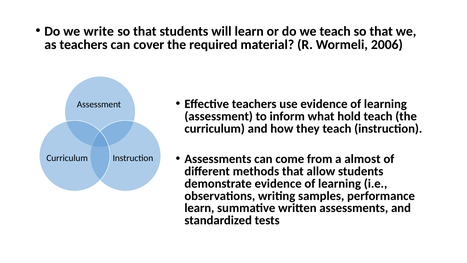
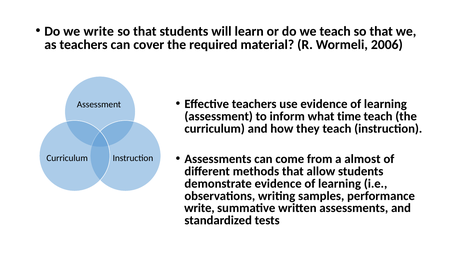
hold: hold -> time (349, 116)
learn: learn -> write (199, 208)
